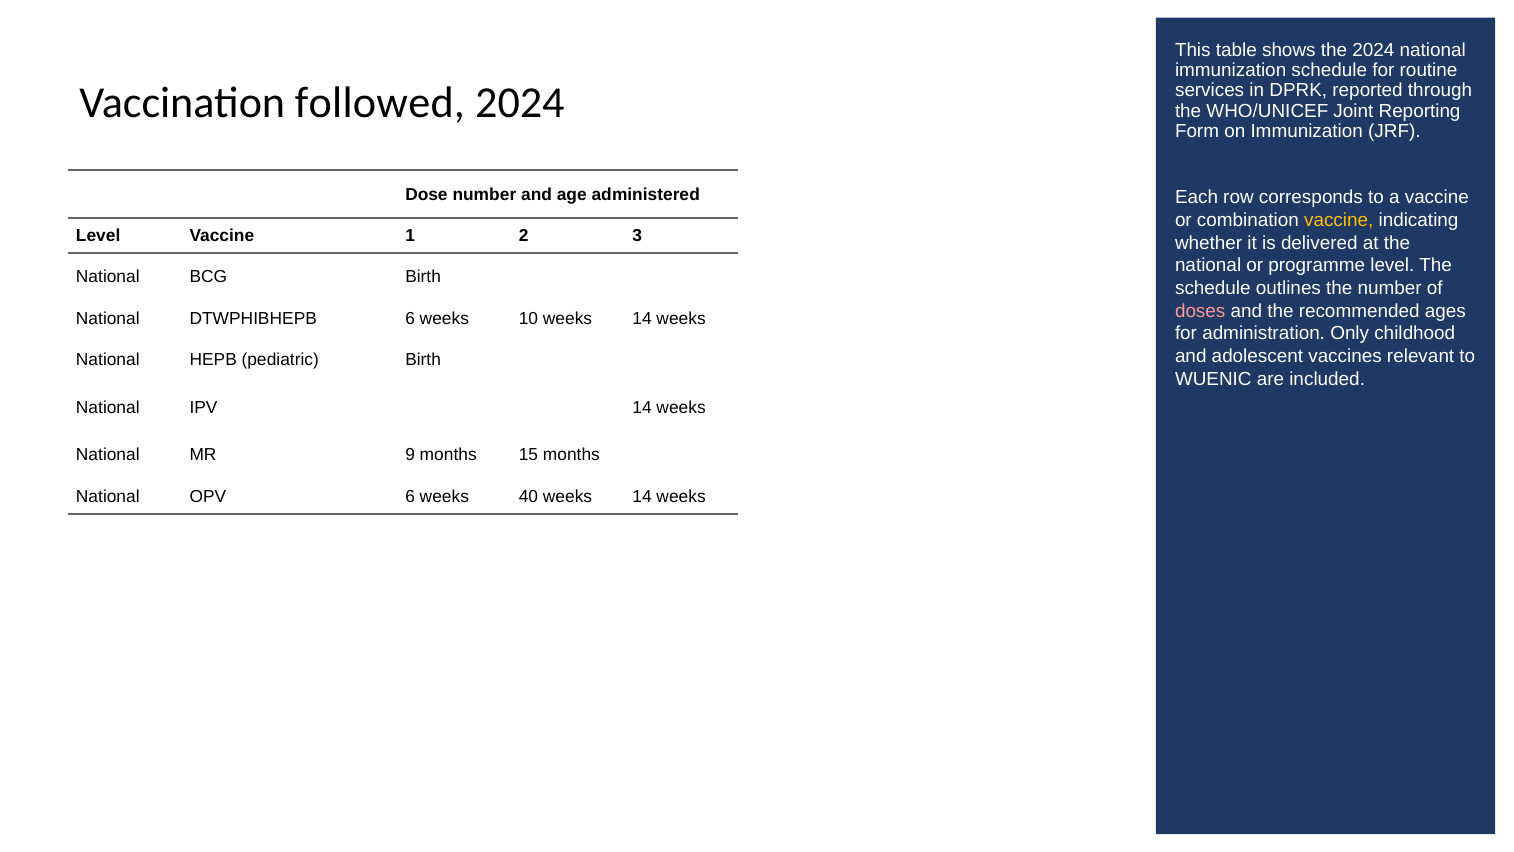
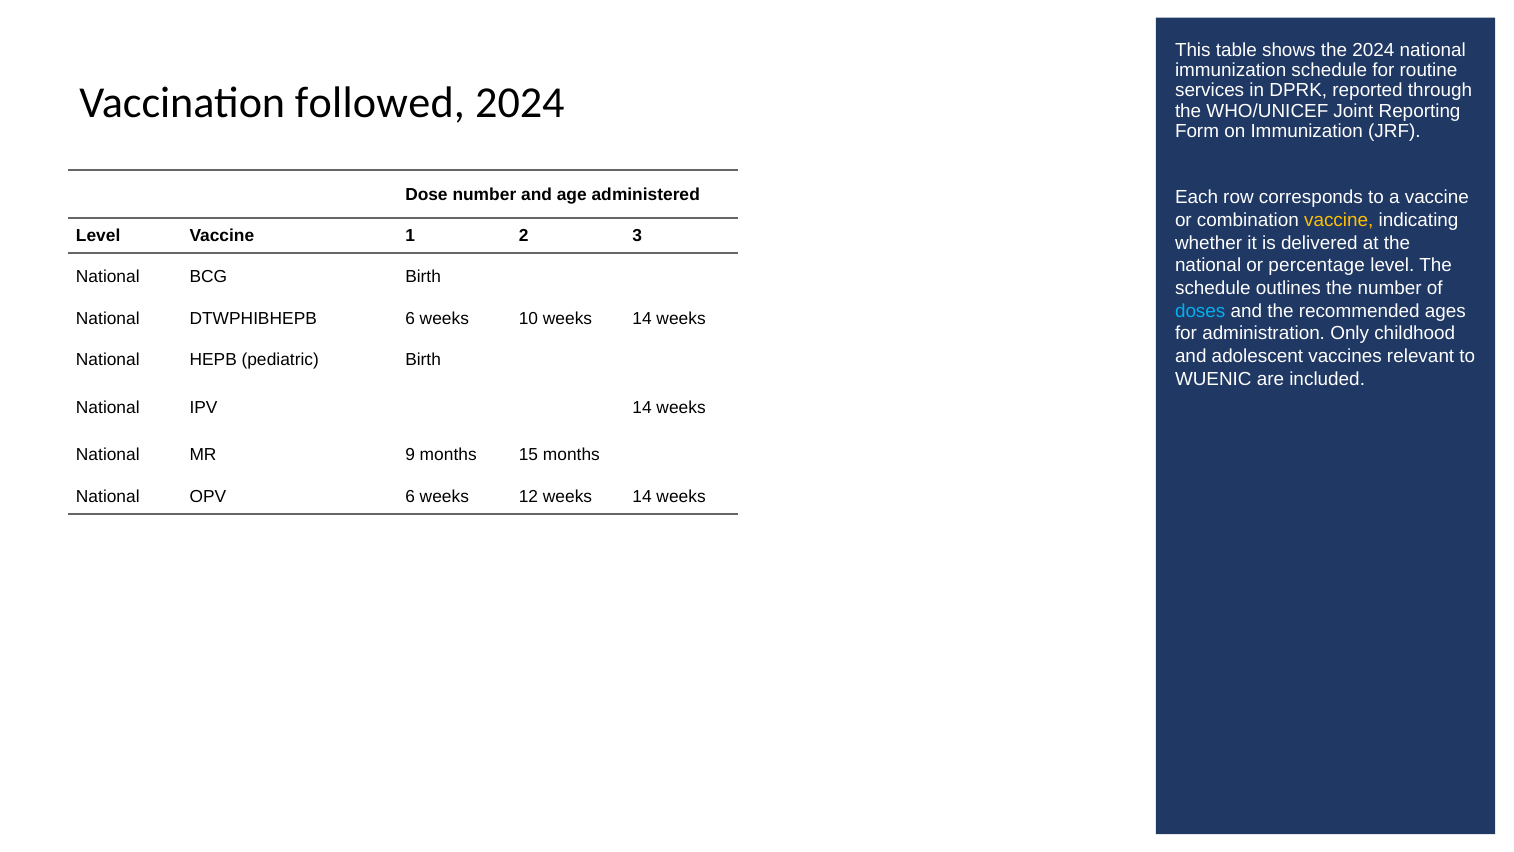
programme: programme -> percentage (1317, 265)
doses colour: pink -> light blue (1200, 311)
40: 40 -> 12 (528, 496)
